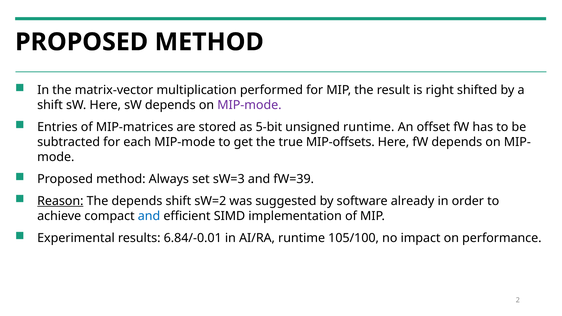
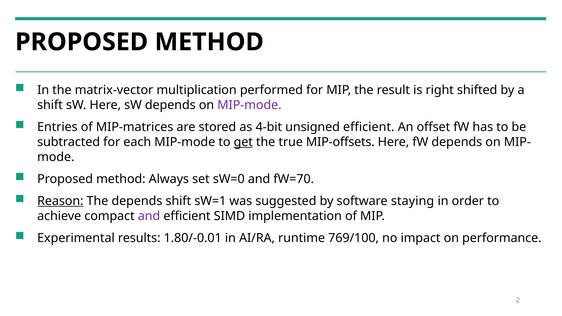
5-bit: 5-bit -> 4-bit (269, 127)
unsigned runtime: runtime -> efficient (369, 127)
get underline: none -> present (243, 142)
sW=3: sW=3 -> sW=0 (229, 179)
fW=39: fW=39 -> fW=70 (294, 179)
sW=2: sW=2 -> sW=1 (210, 201)
already: already -> staying (413, 201)
and colour: blue -> purple (149, 216)
6.84/-0.01: 6.84/-0.01 -> 1.80/-0.01 (193, 238)
105/100: 105/100 -> 769/100 (354, 238)
